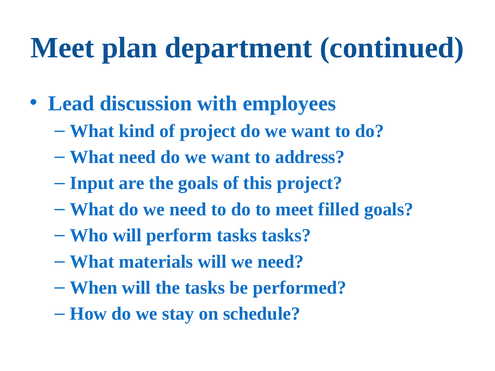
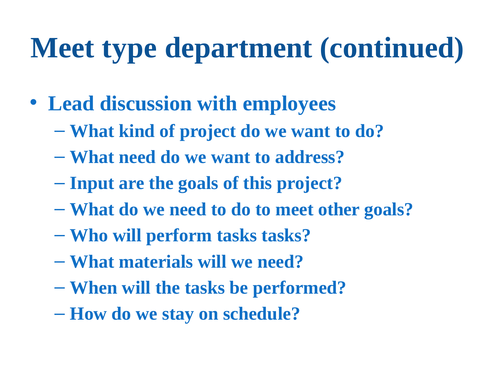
plan: plan -> type (130, 48)
filled: filled -> other (339, 209)
